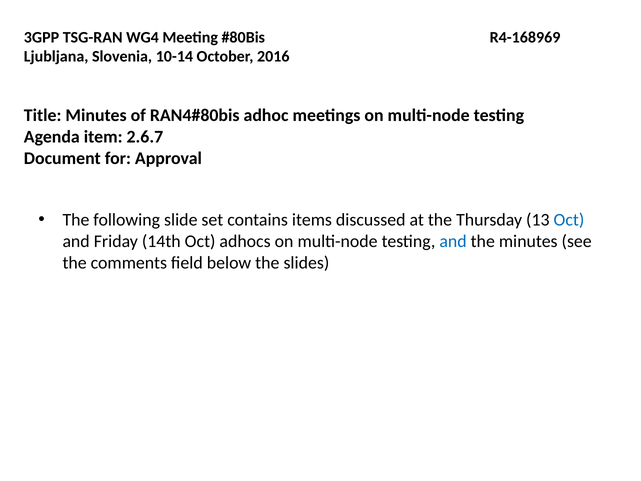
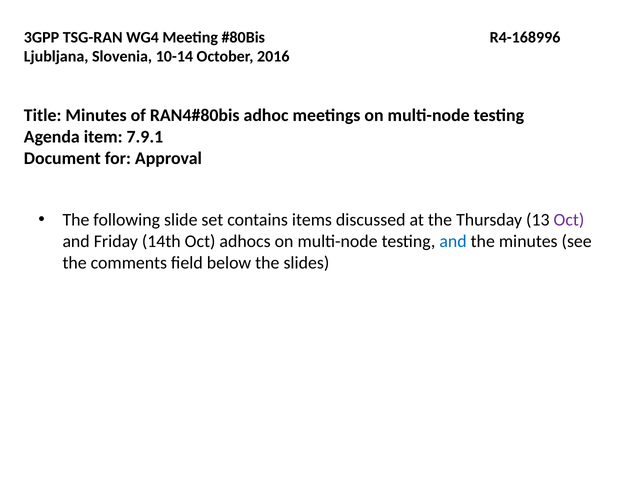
R4-168969: R4-168969 -> R4-168996 (525, 37)
2.6.7: 2.6.7 -> 7.9.1 (145, 137)
Oct colour: blue -> purple (569, 220)
